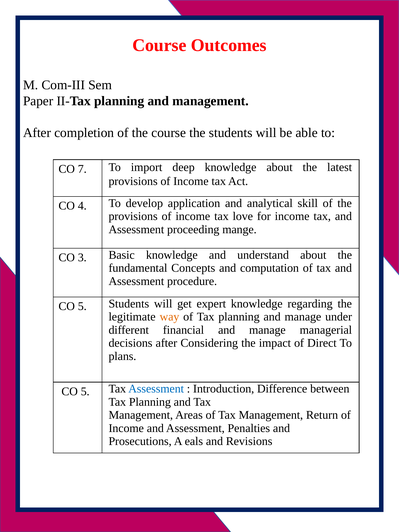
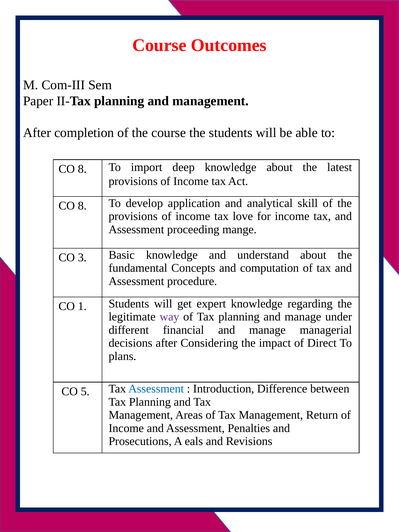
7: 7 -> 8 (82, 169)
4: 4 -> 8 (82, 206)
5: 5 -> 1 (82, 306)
way colour: orange -> purple (169, 317)
